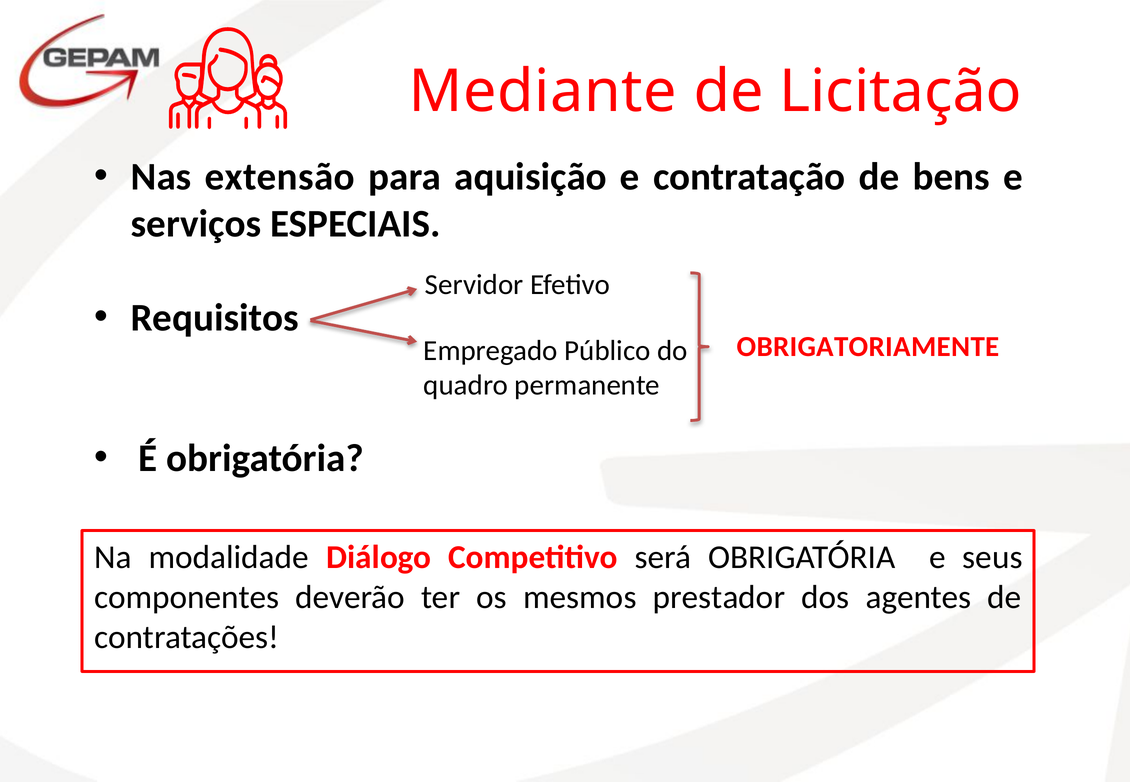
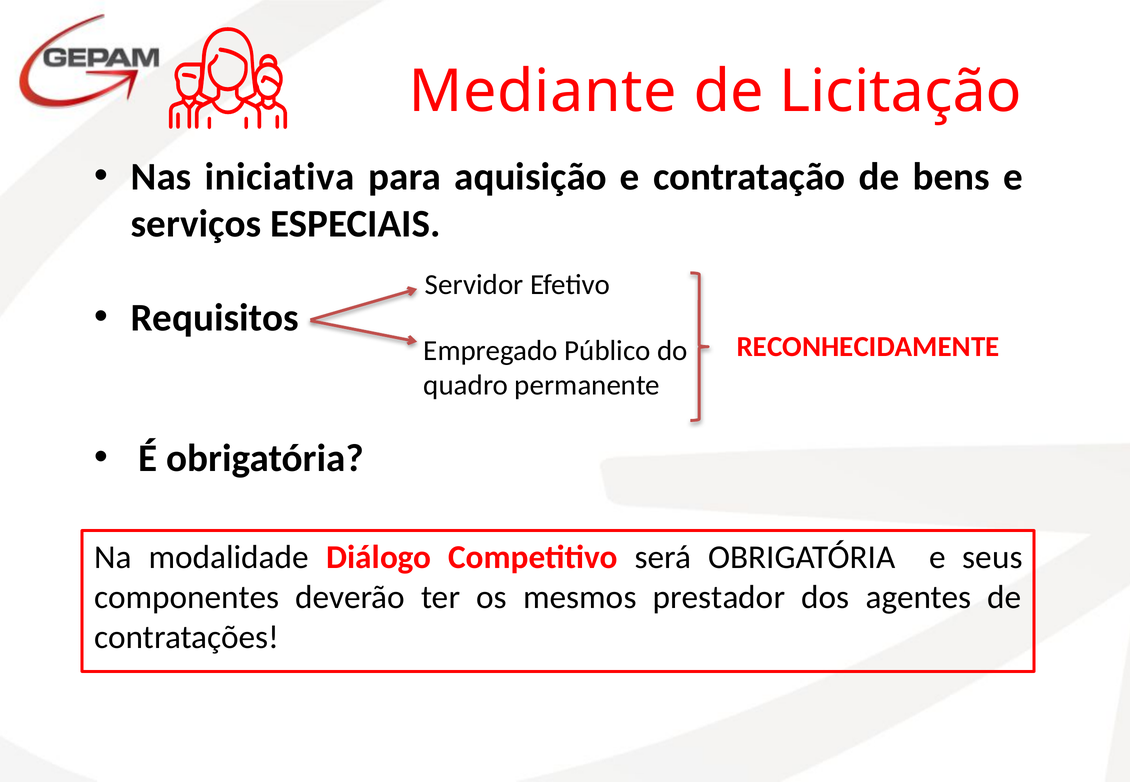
extensão: extensão -> iniciativa (280, 177)
OBRIGATORIAMENTE: OBRIGATORIAMENTE -> RECONHECIDAMENTE (868, 347)
